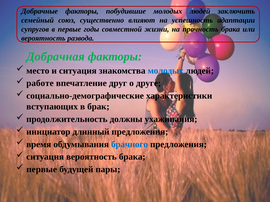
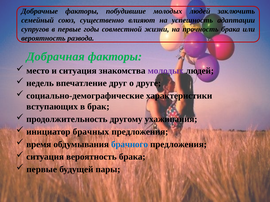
молодых colour: blue -> purple (166, 71)
работе: работе -> недель (40, 83)
должны: должны -> другому (126, 119)
длинный: длинный -> брачных (91, 132)
